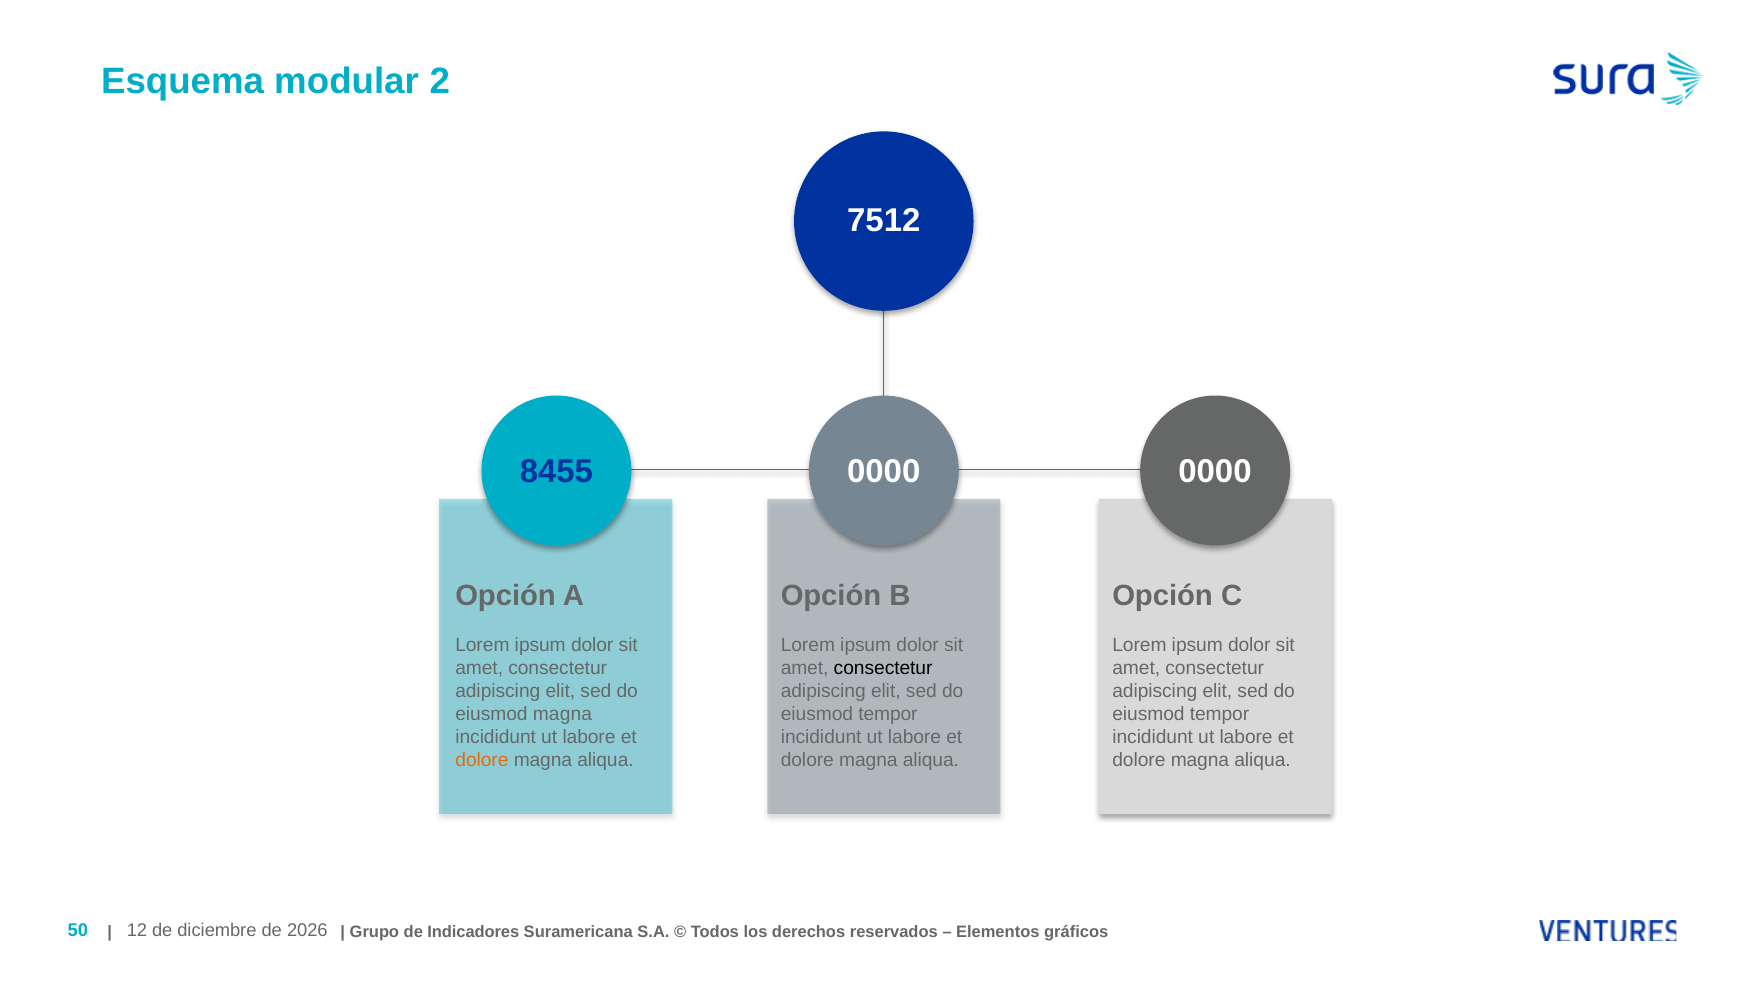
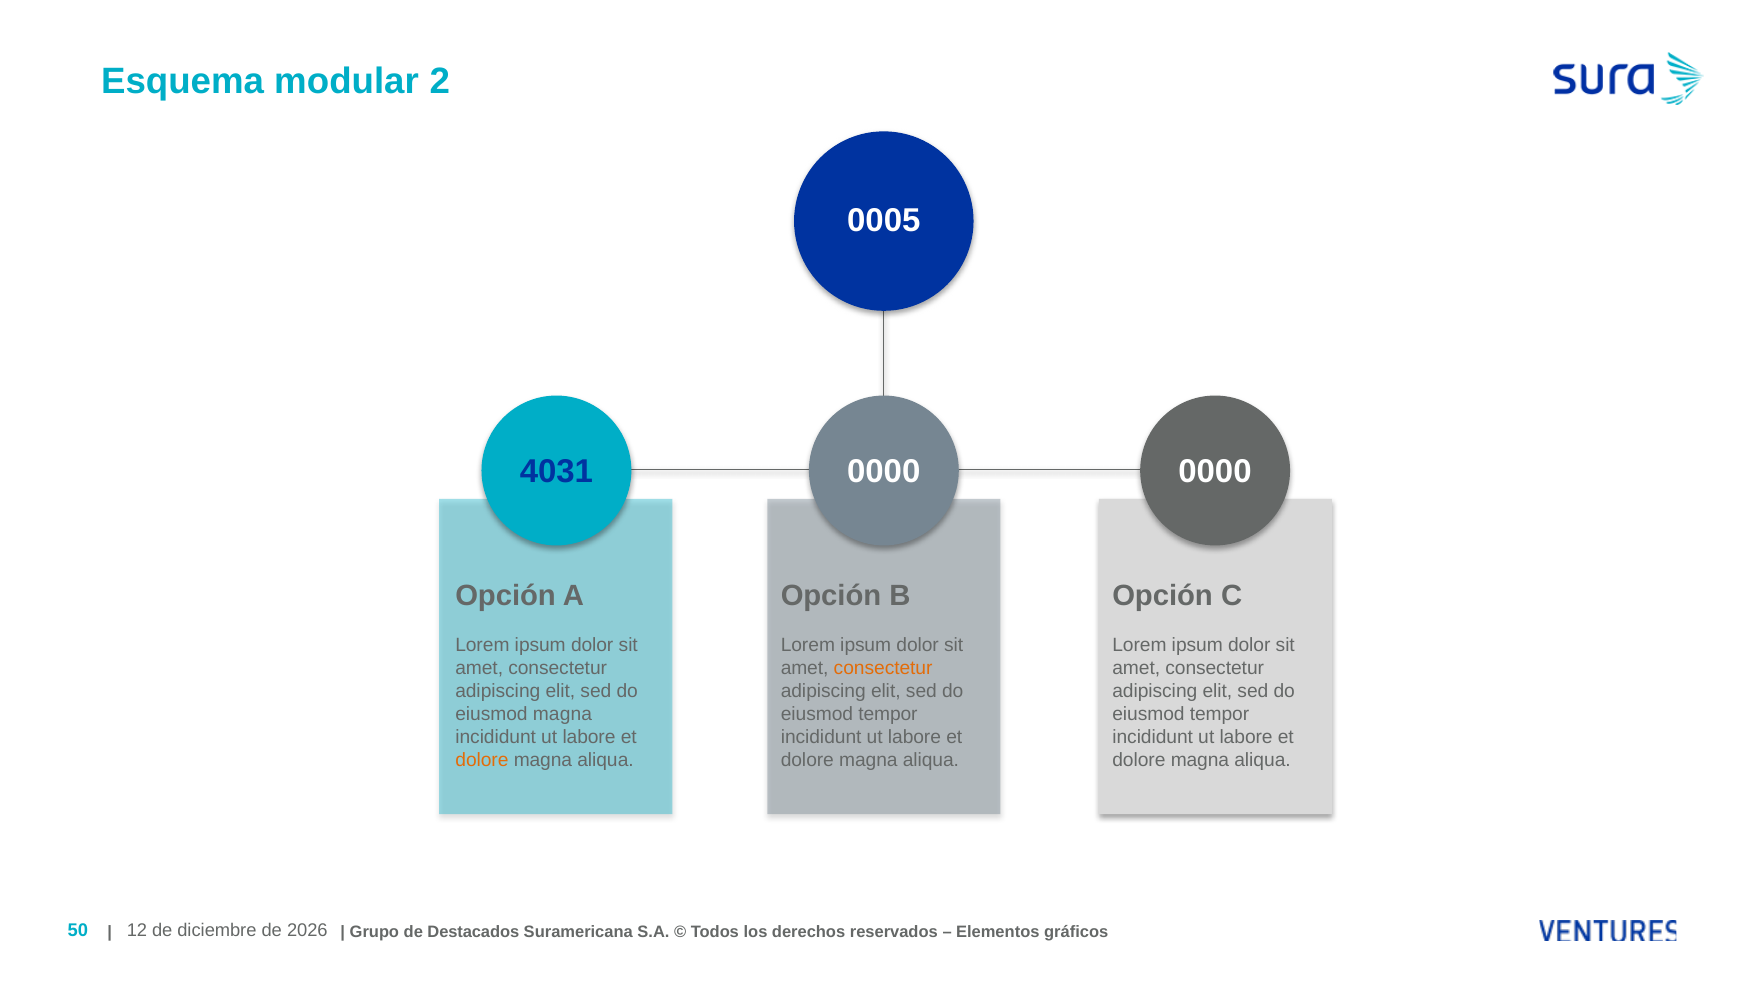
7512: 7512 -> 0005 (884, 220)
8455: 8455 -> 4031 (556, 472)
consectetur colour: black -> orange (883, 668)
Indicadores: Indicadores -> Destacados (473, 932)
